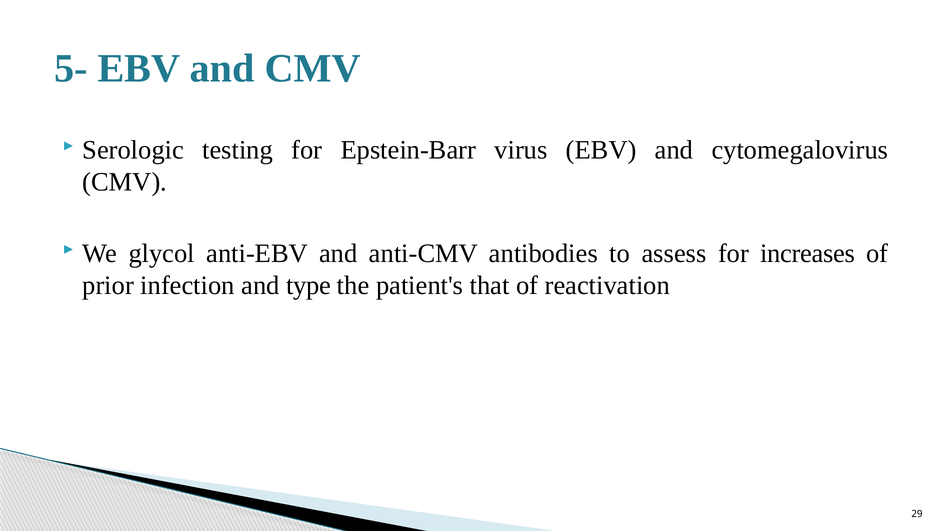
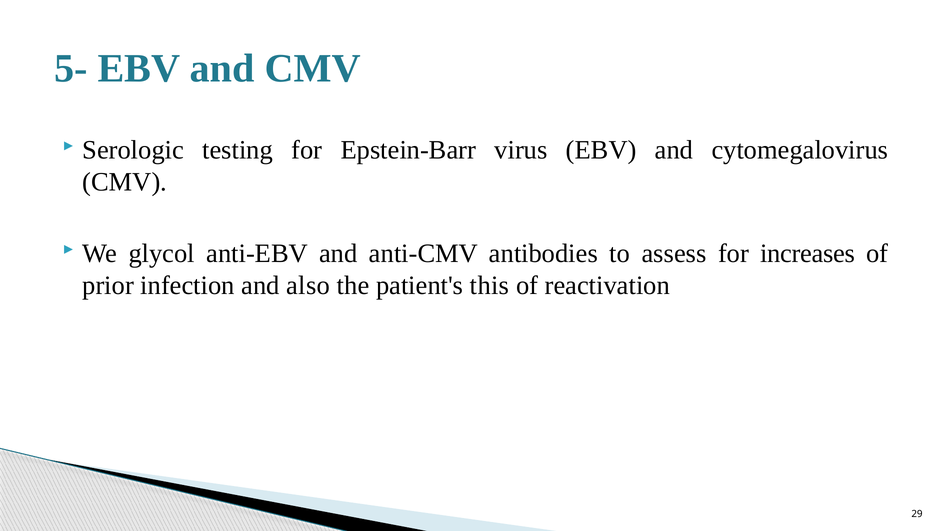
type: type -> also (308, 285)
that: that -> this (490, 285)
